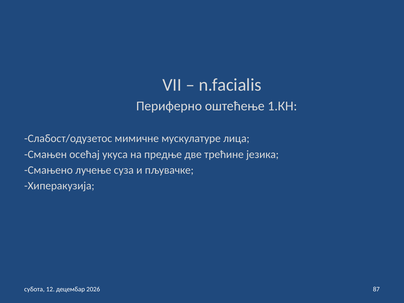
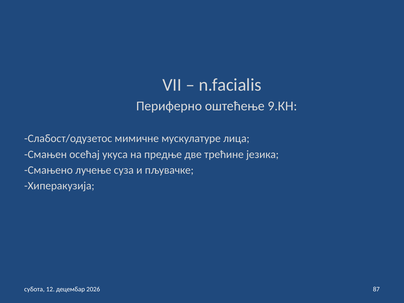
1.КН: 1.КН -> 9.КН (282, 106)
